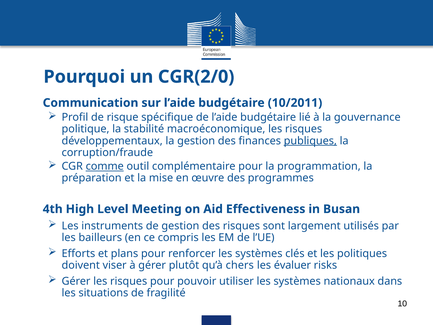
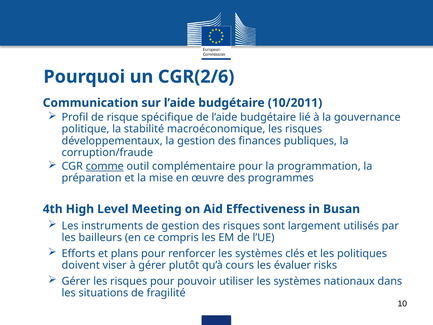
CGR(2/0: CGR(2/0 -> CGR(2/6 (196, 77)
publiques underline: present -> none (310, 141)
chers: chers -> cours (240, 265)
